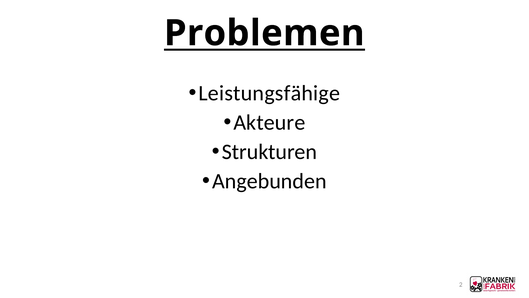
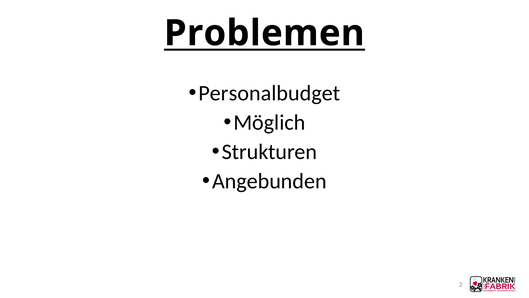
Leistungsfähige: Leistungsfähige -> Personalbudget (269, 93)
Akteure: Akteure -> Möglich (269, 122)
